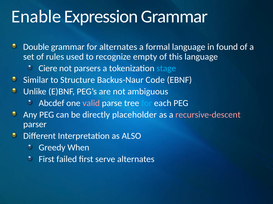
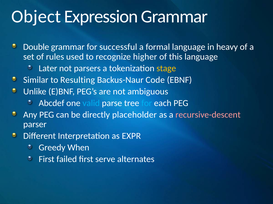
Enable: Enable -> Object (36, 17)
for alternates: alternates -> successful (118, 47)
found: found -> heavy (227, 47)
empty: empty -> higher (145, 57)
Ciere: Ciere -> Later (48, 68)
stage colour: light blue -> yellow (166, 68)
Structure: Structure -> Resulting (78, 80)
valid colour: pink -> light blue (91, 103)
ALSO: ALSO -> EXPR (131, 136)
